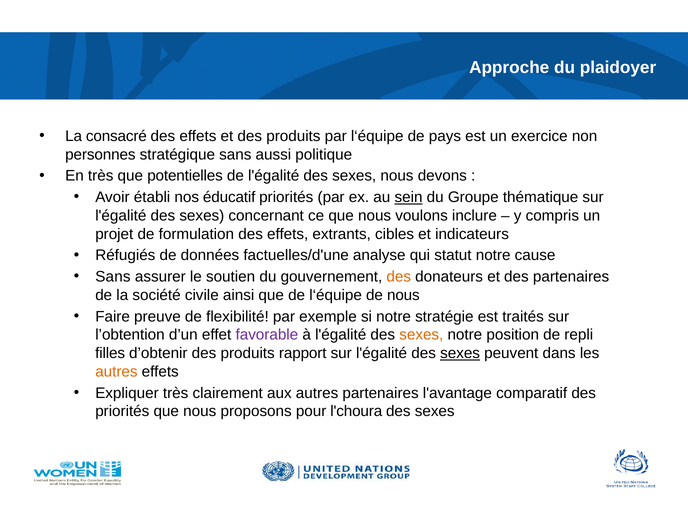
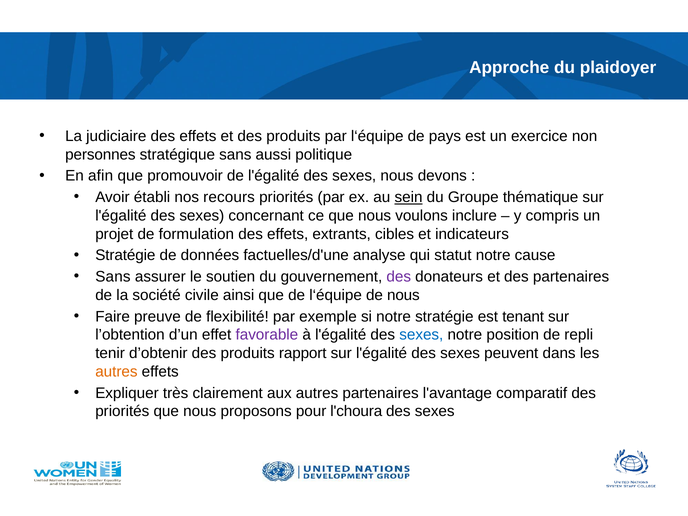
consacré: consacré -> judiciaire (116, 136)
En très: très -> afin (101, 176)
potentielles: potentielles -> promouvoir (185, 176)
éducatif: éducatif -> recours (229, 197)
Réfugiés: Réfugiés -> Stratégie (125, 255)
des colour: orange -> purple (399, 277)
traités: traités -> tenant (523, 317)
sexes colour: orange -> blue (421, 335)
filles: filles -> tenir (110, 353)
sexes underline: present -> none (460, 353)
